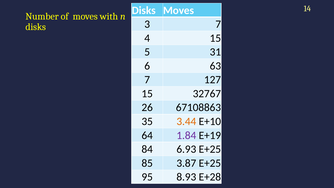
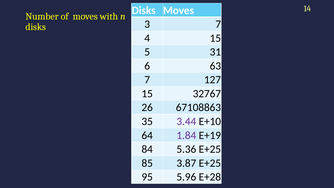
3.44 colour: orange -> purple (186, 121)
6.93: 6.93 -> 5.36 (186, 149)
8.93: 8.93 -> 5.96 (186, 177)
